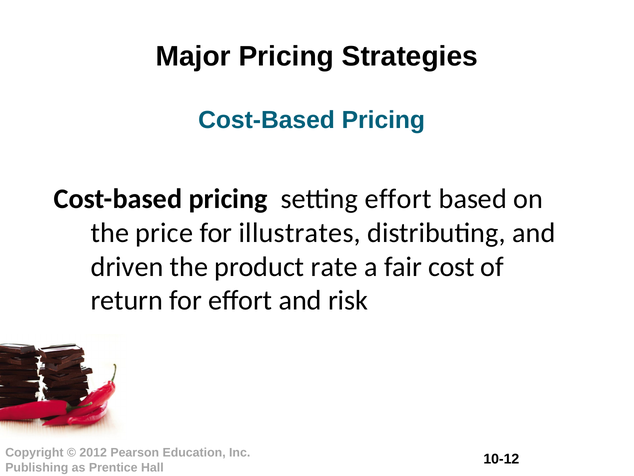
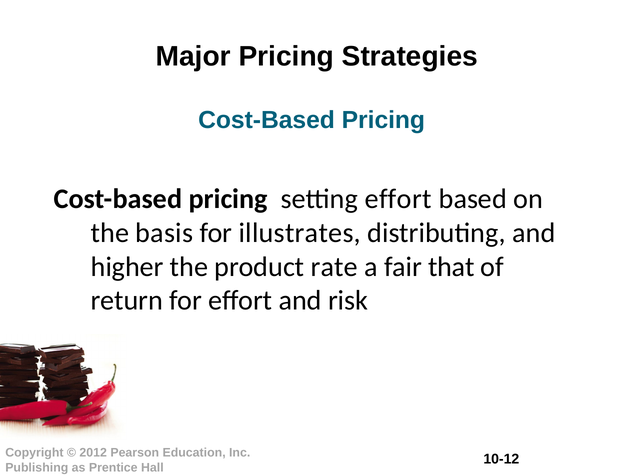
price: price -> basis (164, 233)
driven: driven -> higher (127, 267)
cost: cost -> that (451, 267)
